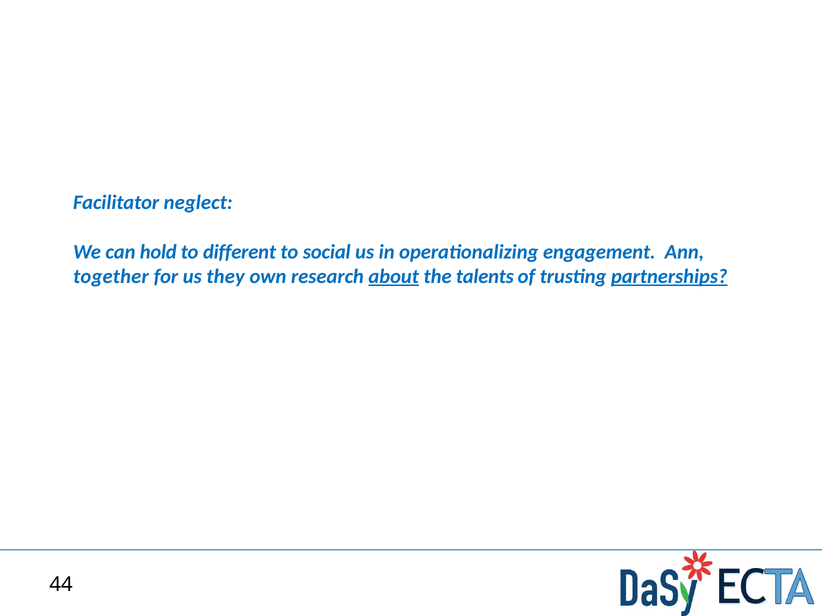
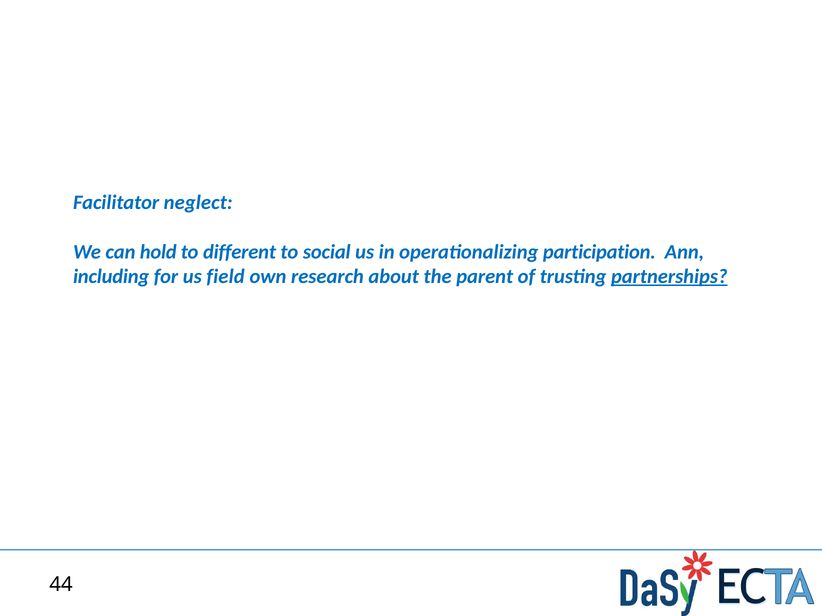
engagement: engagement -> participation (599, 252)
together: together -> including (111, 277)
they: they -> field (226, 277)
about underline: present -> none (394, 277)
talents: talents -> parent (485, 277)
